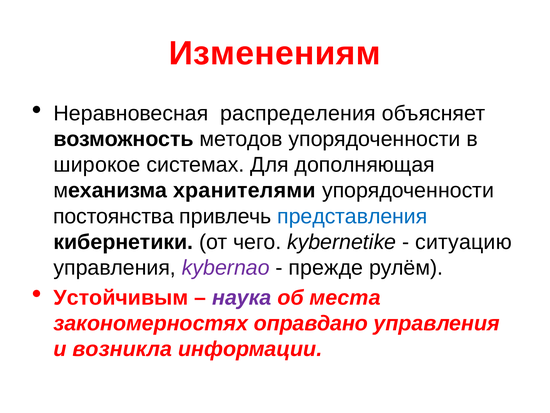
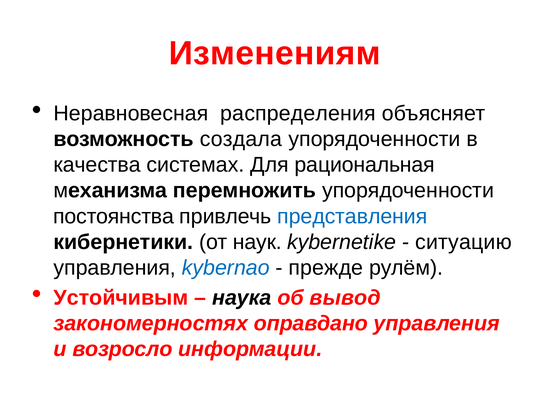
методов: методов -> создала (241, 139)
широкое: широкое -> качества (97, 165)
дополняющая: дополняющая -> рациональная (365, 165)
хранителями: хранителями -> перемножить (245, 190)
чего: чего -> наук (257, 242)
kybernao colour: purple -> blue (226, 267)
наука colour: purple -> black (242, 297)
места: места -> вывод (345, 297)
возникла: возникла -> возросло (122, 349)
